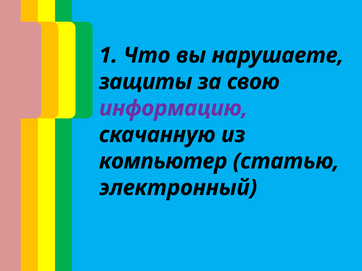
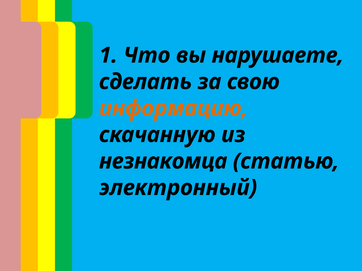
защиты: защиты -> сделать (145, 82)
информацию colour: purple -> orange (173, 108)
компьютер: компьютер -> незнакомца (163, 162)
